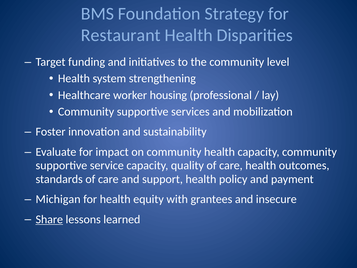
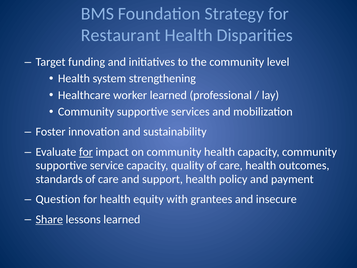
worker housing: housing -> learned (168, 95)
for underline: none -> present (86, 152)
Michigan: Michigan -> Question (58, 199)
